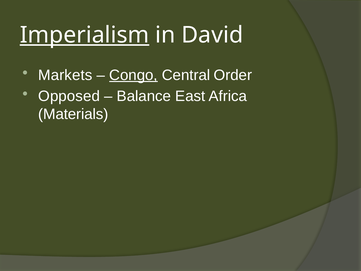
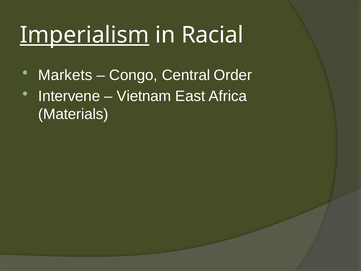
David: David -> Racial (212, 35)
Congo underline: present -> none (133, 75)
Opposed: Opposed -> Intervene (69, 96)
Balance: Balance -> Vietnam (144, 96)
